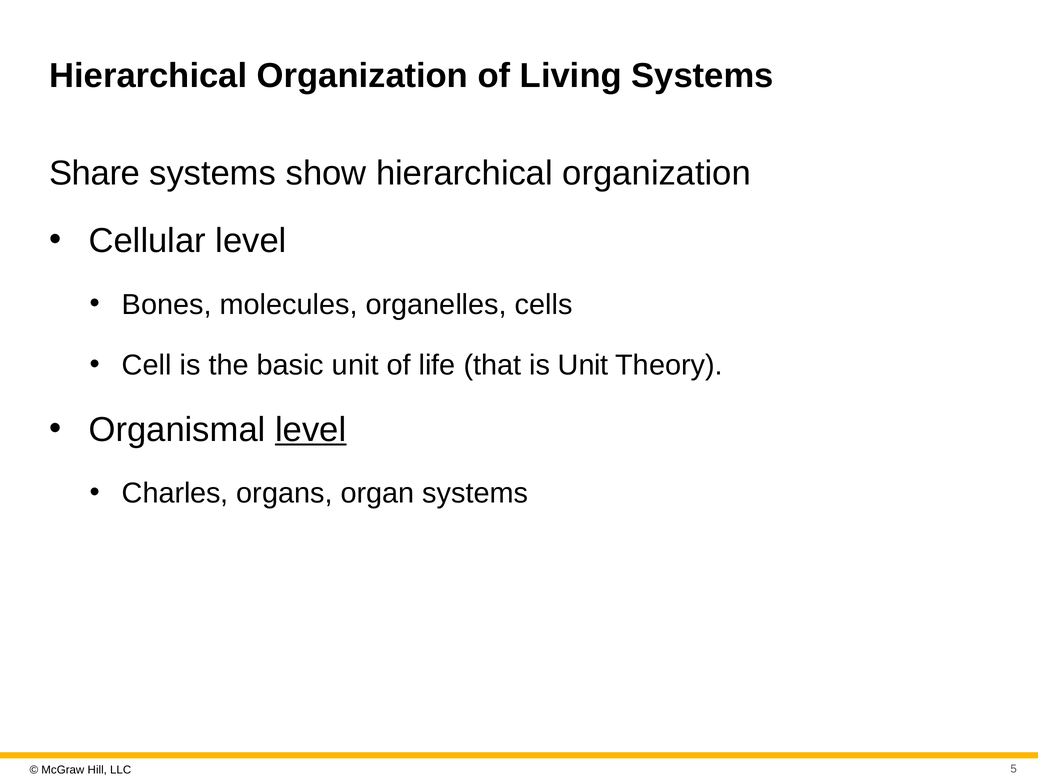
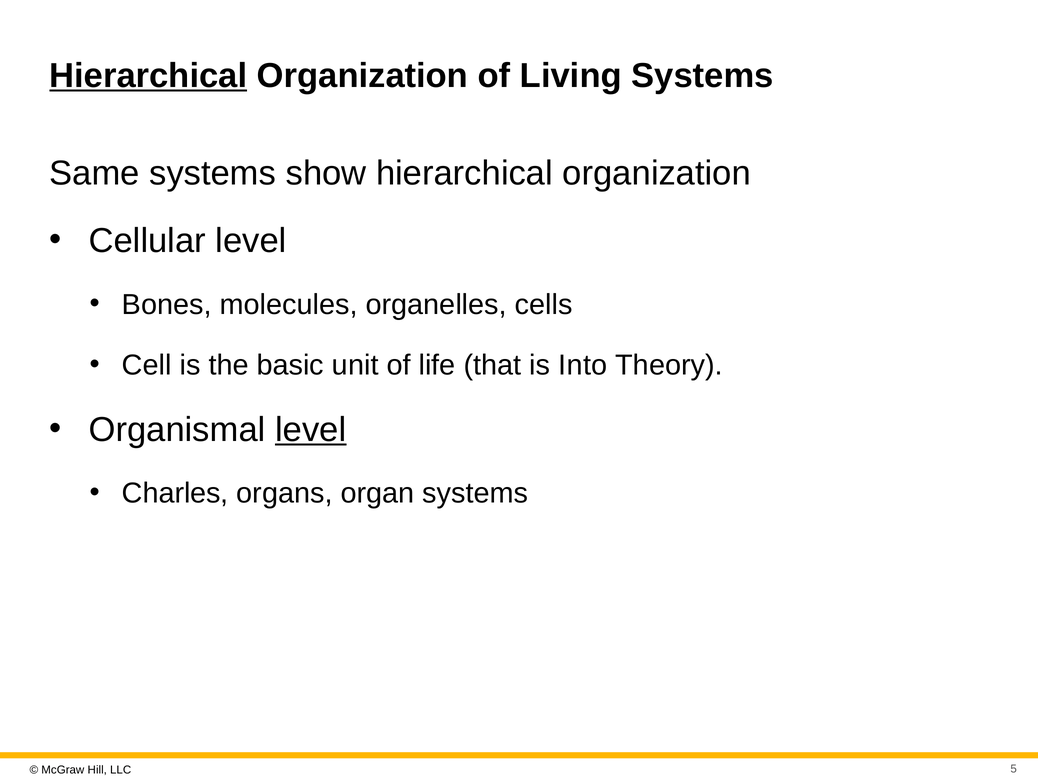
Hierarchical underline: none -> present (148, 76)
Share: Share -> Same (94, 173)
is Unit: Unit -> Into (583, 365)
